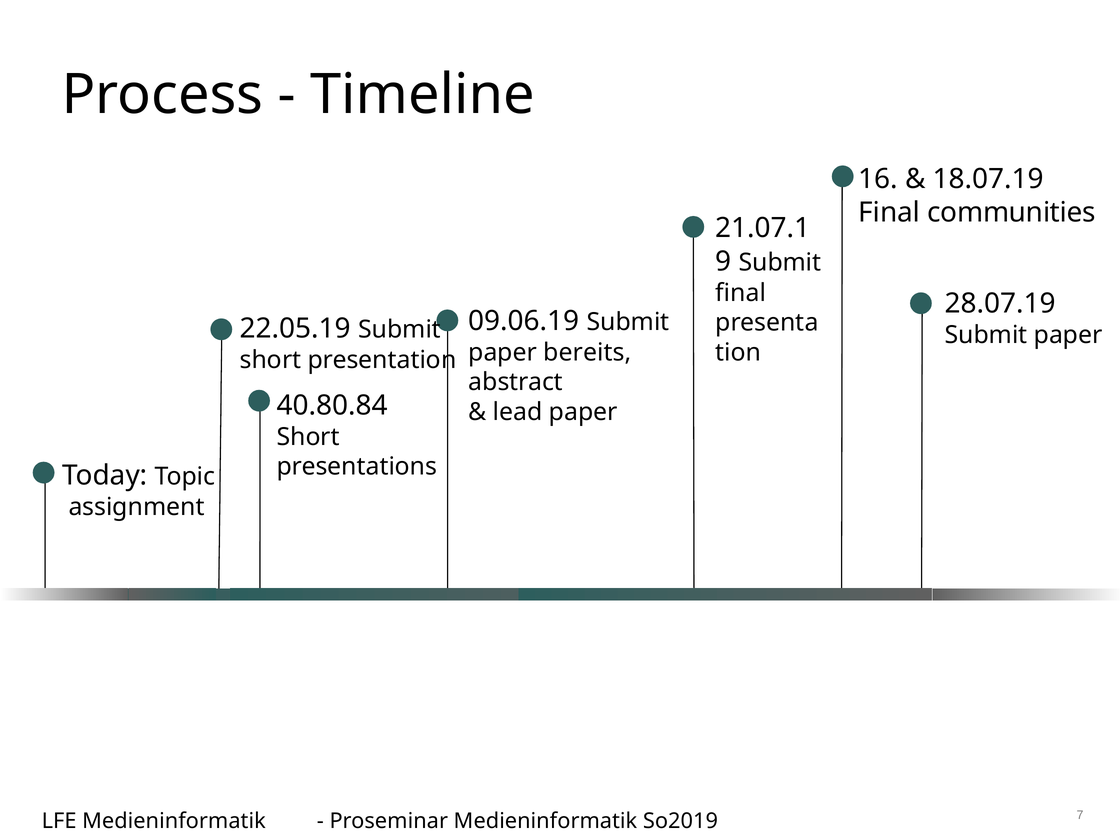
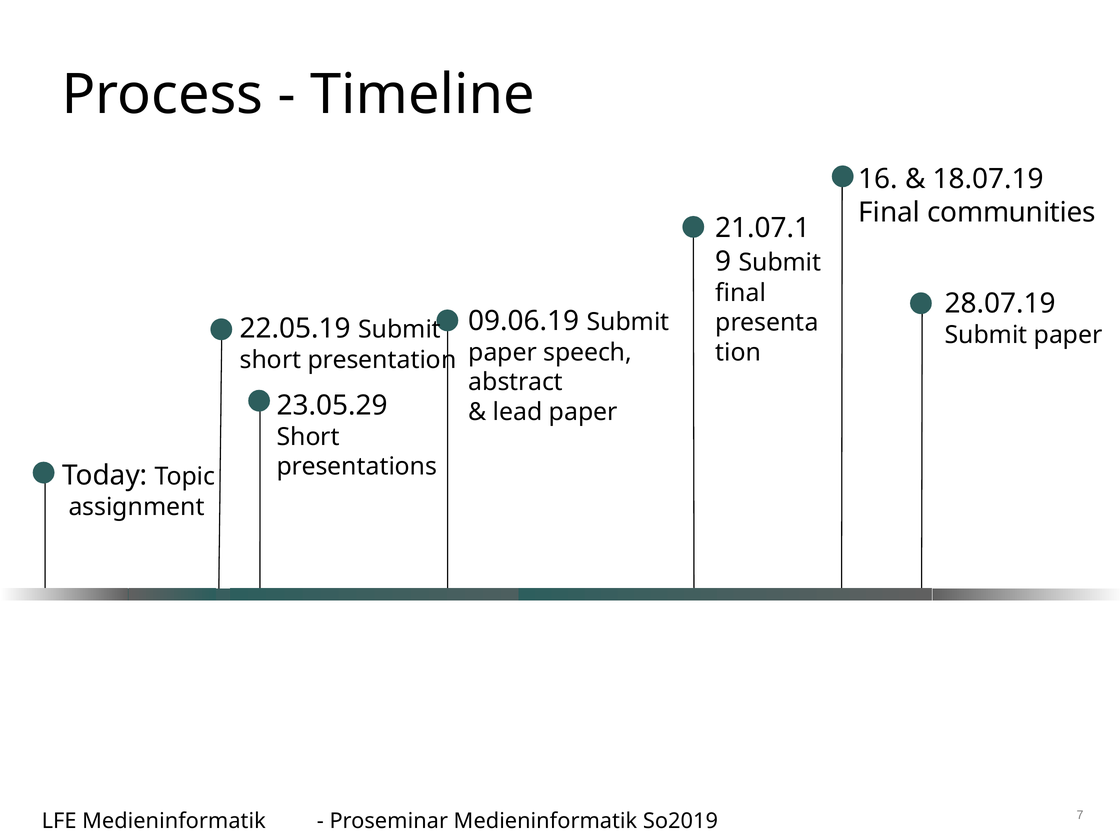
bereits: bereits -> speech (588, 352)
40.80.84: 40.80.84 -> 23.05.29 (332, 405)
